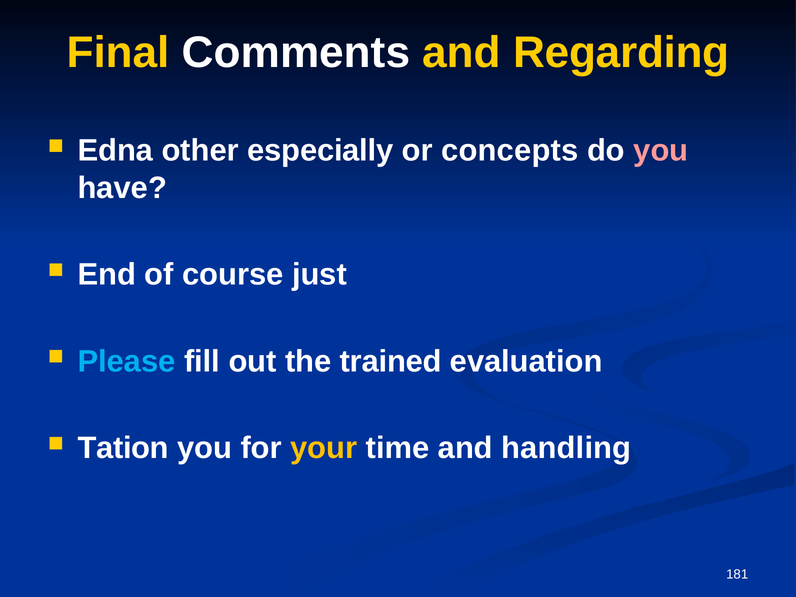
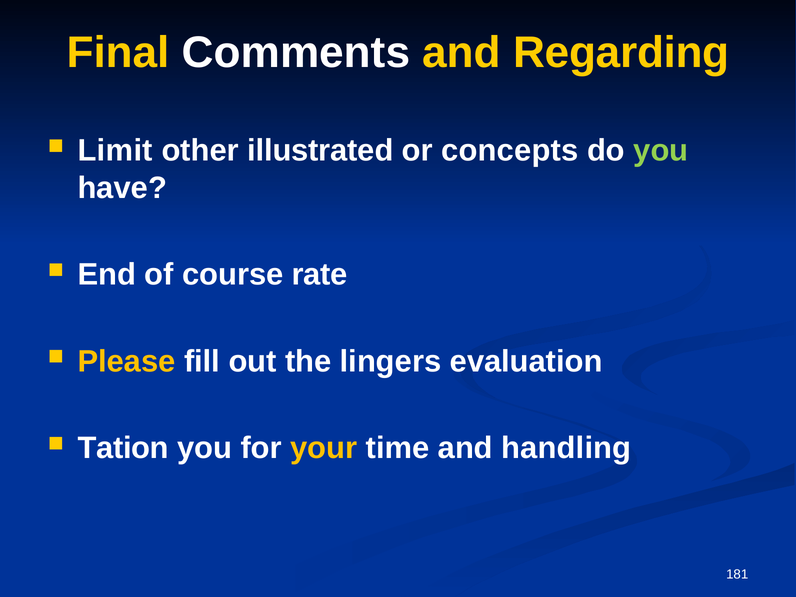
Edna: Edna -> Limit (115, 151)
especially: especially -> illustrated (320, 151)
you colour: pink -> light green (661, 151)
just: just -> rate (320, 275)
Please colour: light blue -> yellow (127, 361)
trained: trained -> lingers (391, 361)
